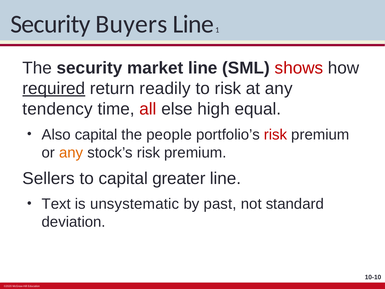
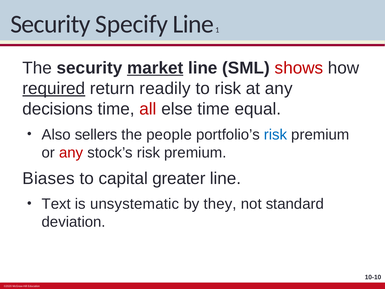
Buyers: Buyers -> Specify (132, 24)
market underline: none -> present (155, 68)
tendency: tendency -> decisions (58, 109)
else high: high -> time (214, 109)
Also capital: capital -> sellers (96, 135)
risk colour: red -> blue (276, 135)
any colour: orange -> red (71, 152)
Sellers: Sellers -> Biases (49, 178)
past: past -> they (220, 204)
